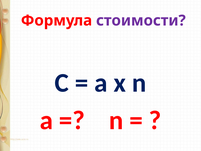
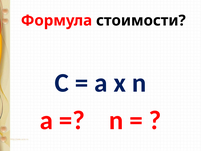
стоимости colour: purple -> black (141, 21)
